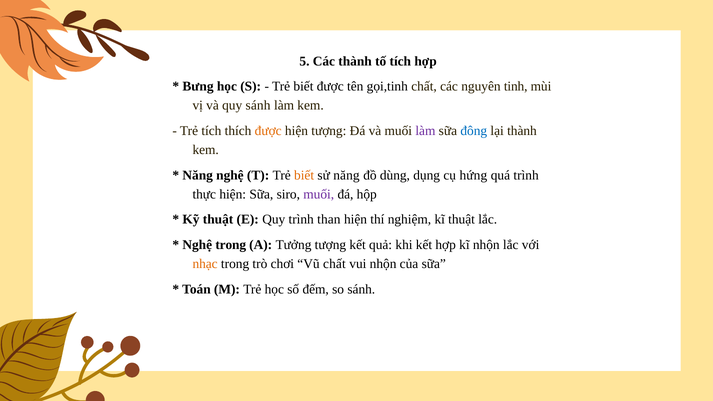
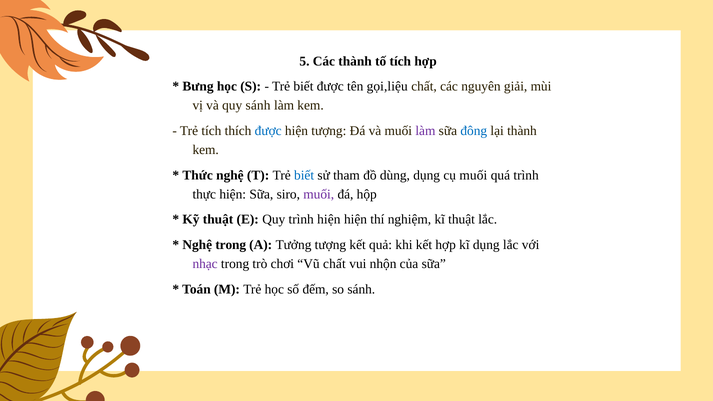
gọi,tinh: gọi,tinh -> gọi,liệu (387, 86)
tinh: tinh -> giải (516, 86)
được colour: orange -> blue (268, 131)
Năng: Năng -> Thức (198, 175)
biết colour: orange -> blue (304, 175)
sử năng: năng -> tham (347, 175)
cụ hứng: hứng -> muối (473, 175)
trình than: than -> hiện (329, 220)
kĩ nhộn: nhộn -> dụng (486, 245)
nhạc colour: orange -> purple (205, 264)
